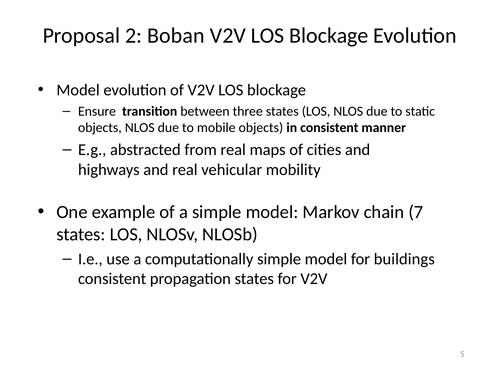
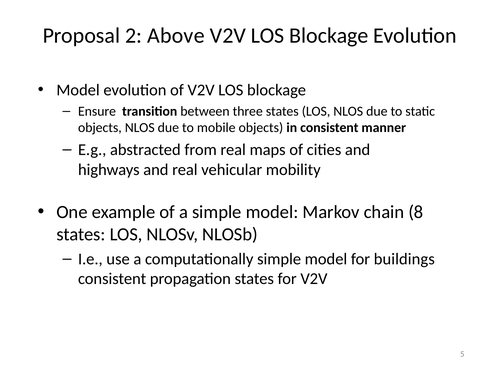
Boban: Boban -> Above (176, 36)
7: 7 -> 8 (416, 212)
